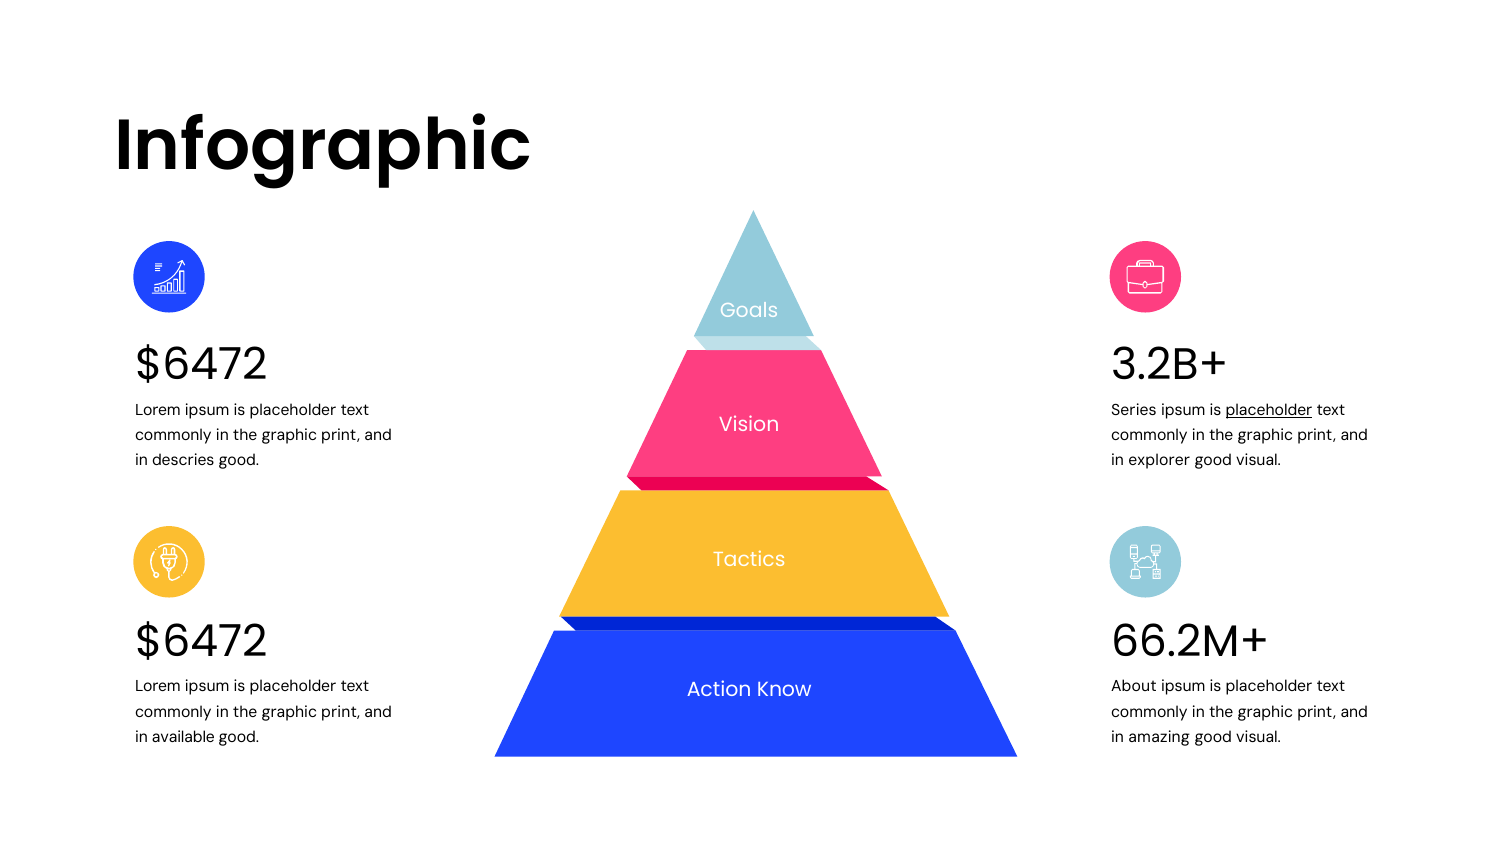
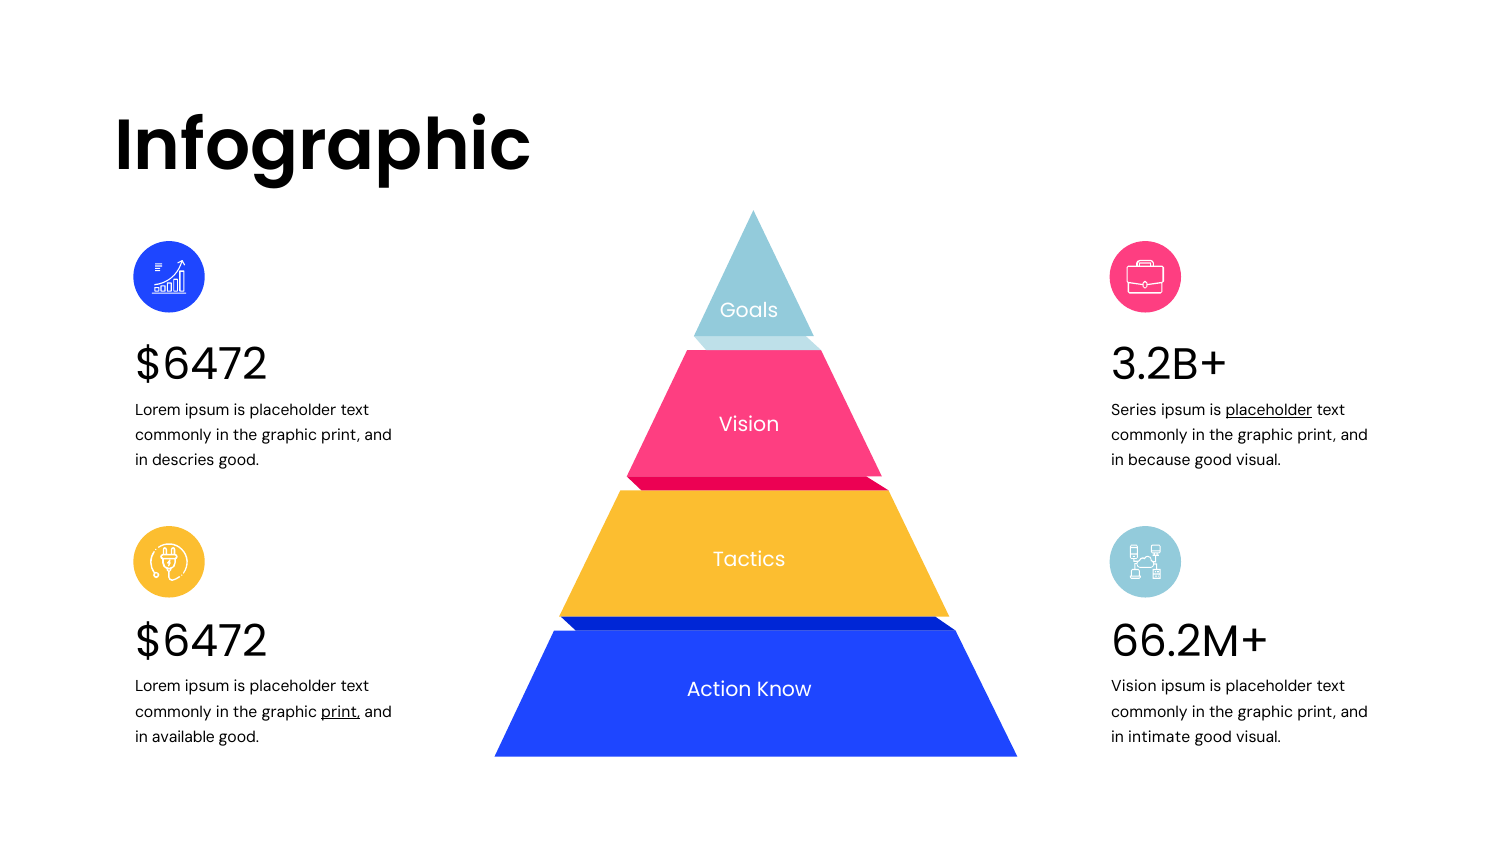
explorer: explorer -> because (1159, 460)
About: About -> Vision (1134, 686)
print underline: none -> present (341, 711)
amazing: amazing -> intimate (1159, 737)
